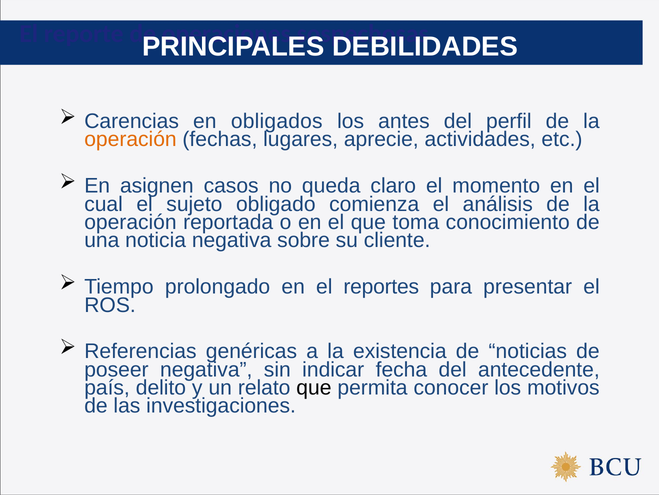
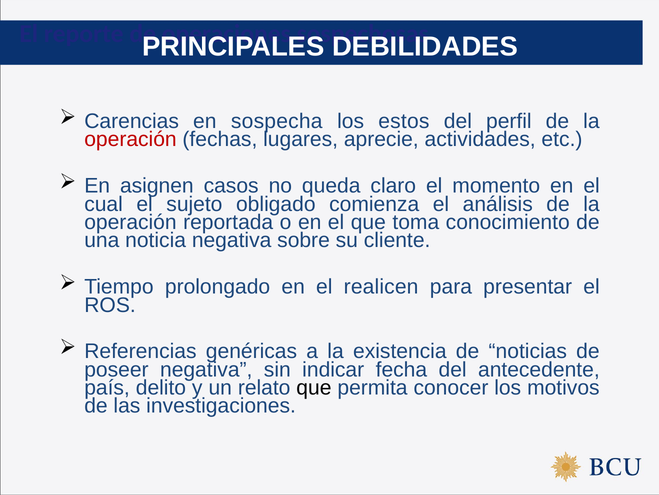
obligados: obligados -> sospecha (277, 121)
antes: antes -> estos (404, 121)
operación colour: orange -> red (130, 139)
reportes: reportes -> realicen (381, 286)
